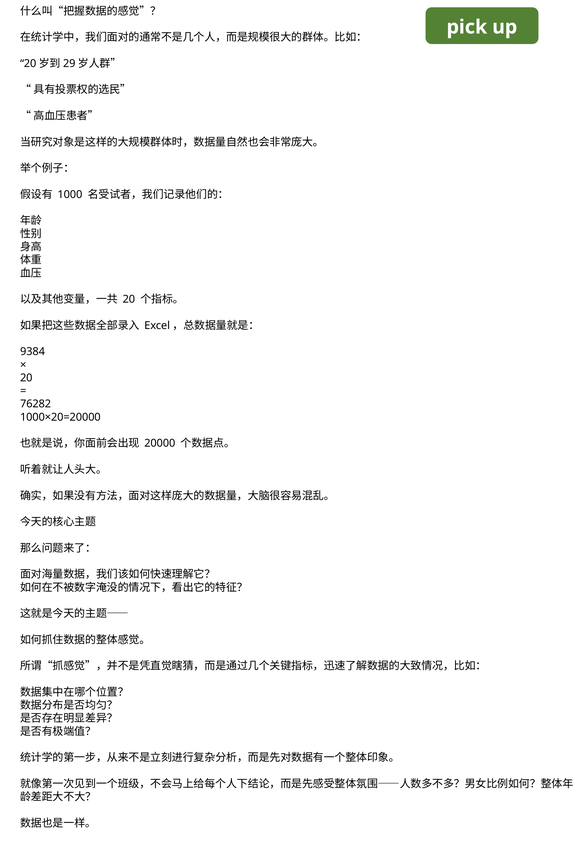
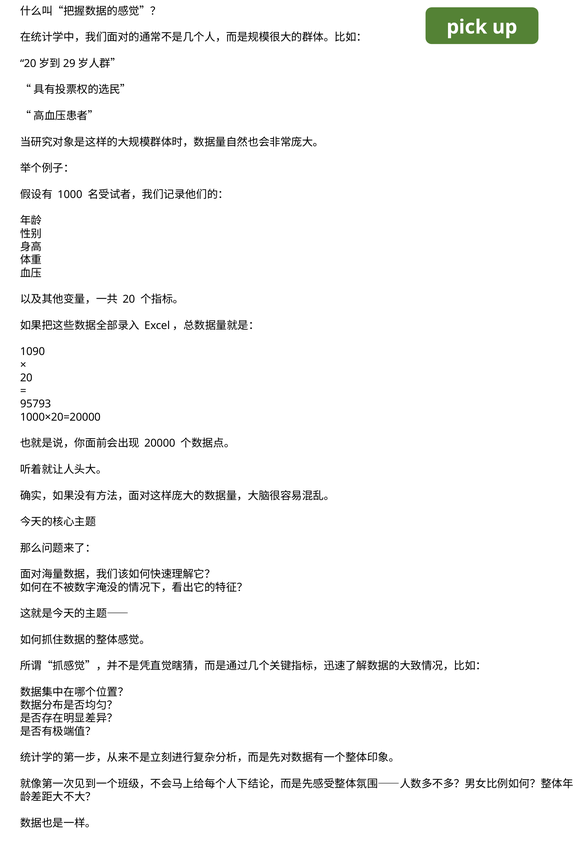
9384: 9384 -> 1090 (33, 351)
76282: 76282 -> 95793 (36, 404)
